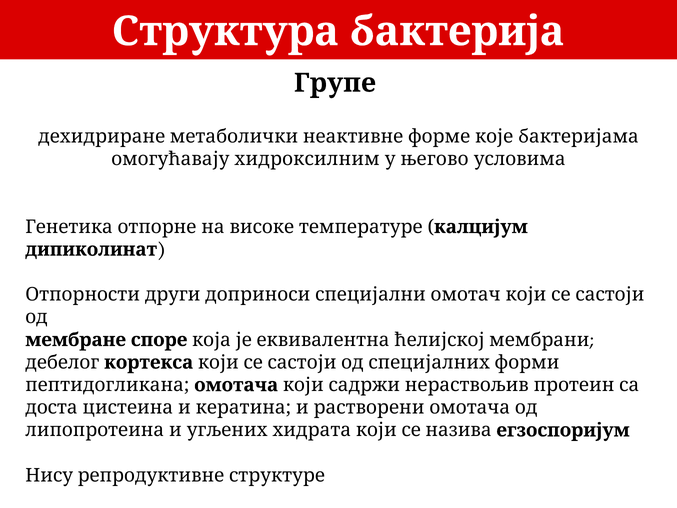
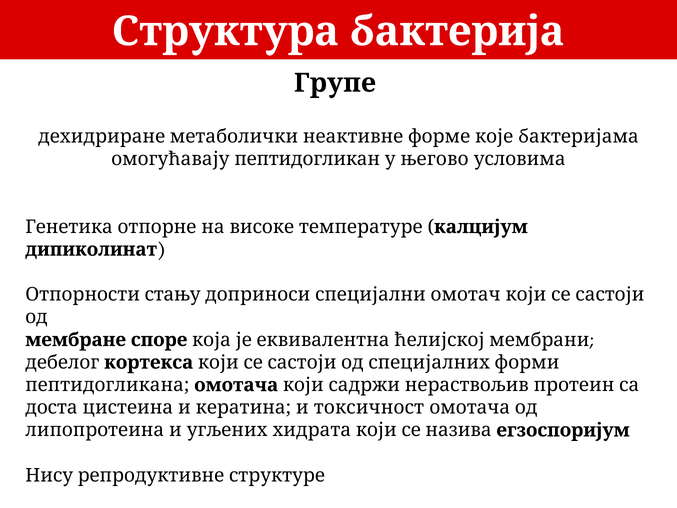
хидроксилним: хидроксилним -> пептидогликан (307, 159)
други: други -> стању (173, 295)
растворени: растворени -> токсичност (369, 407)
